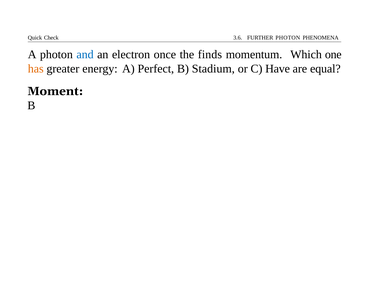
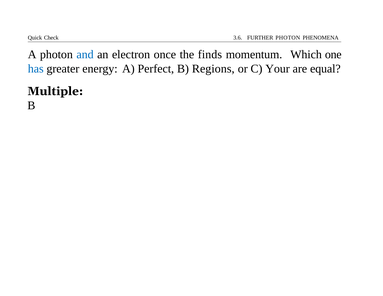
has colour: orange -> blue (36, 69)
Stadium: Stadium -> Regions (213, 69)
Have: Have -> Your (278, 69)
Moment: Moment -> Multiple (55, 91)
